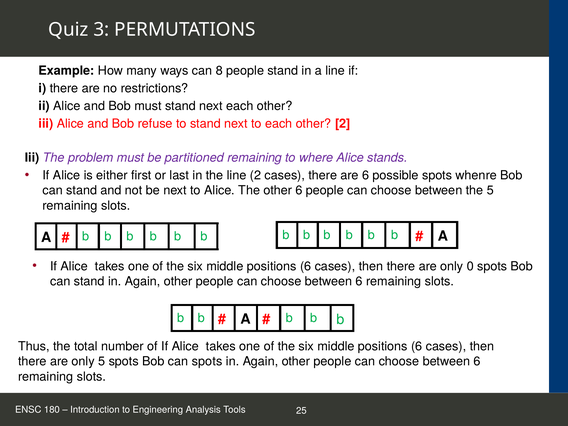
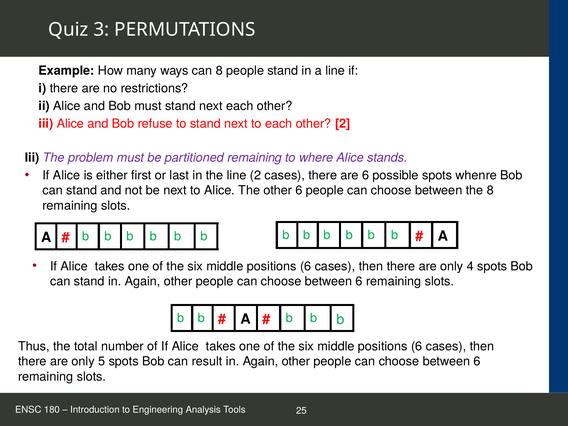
the 5: 5 -> 8 (490, 190)
0: 0 -> 4 (470, 266)
can spots: spots -> result (207, 361)
